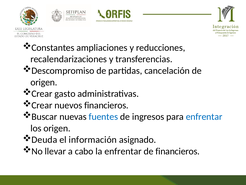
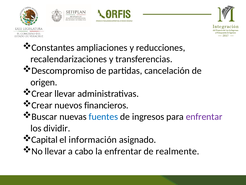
Crear gasto: gasto -> llevar (65, 93)
enfrentar colour: blue -> purple (204, 116)
los origen: origen -> dividir (57, 128)
Deuda: Deuda -> Capital (44, 139)
de financieros: financieros -> realmente (178, 151)
